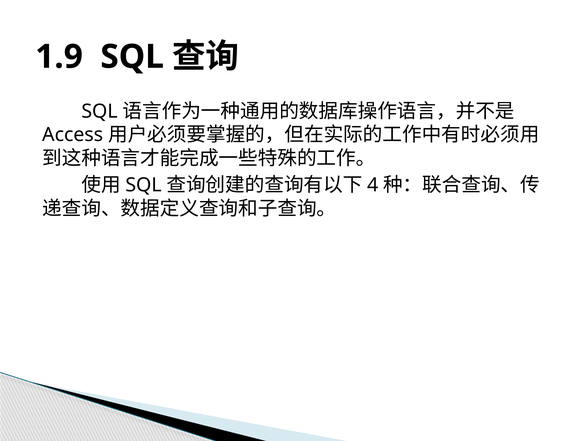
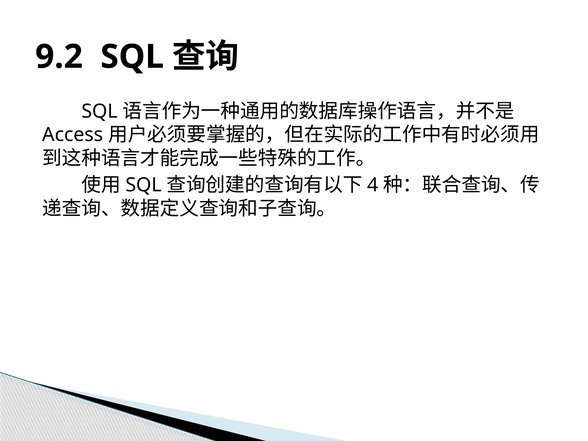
1.9: 1.9 -> 9.2 (59, 57)
